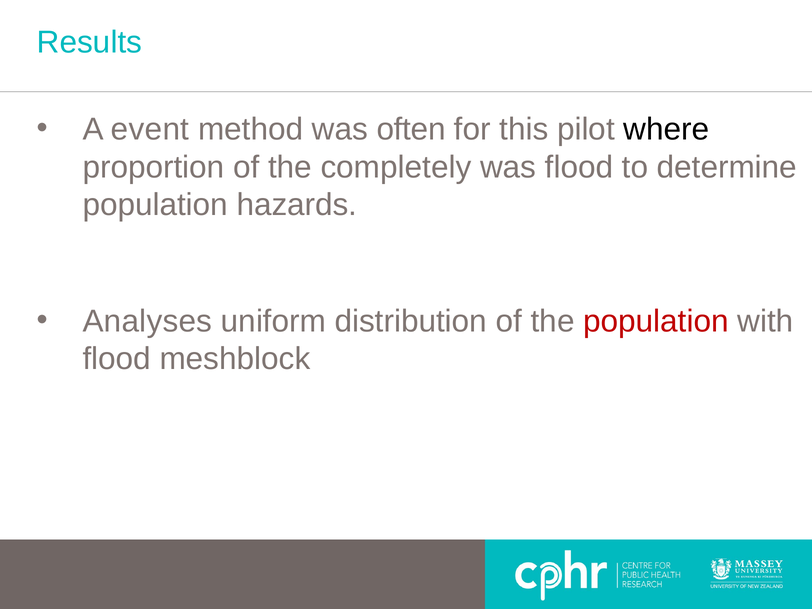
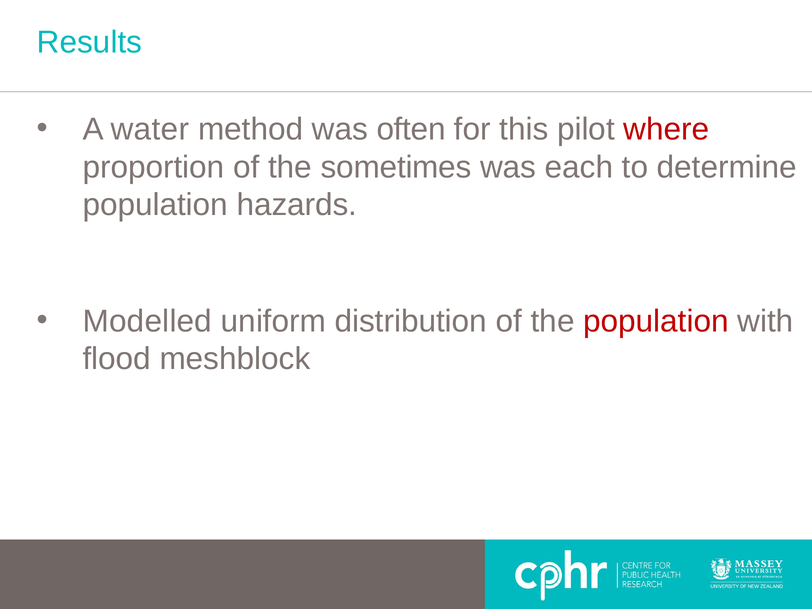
event: event -> water (150, 129)
where colour: black -> red (666, 129)
completely: completely -> sometimes (396, 167)
was flood: flood -> each (579, 167)
Analyses: Analyses -> Modelled (147, 321)
